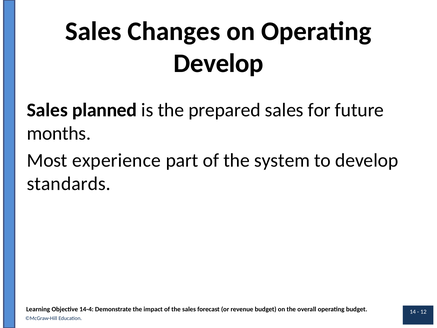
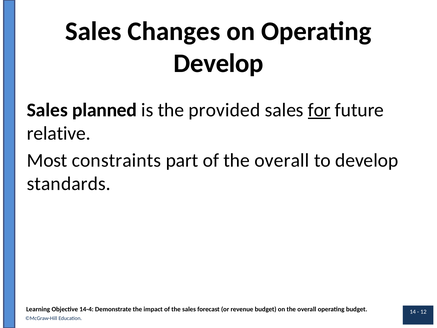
prepared: prepared -> provided (224, 110)
for underline: none -> present (319, 110)
months: months -> relative (59, 133)
experience: experience -> constraints (116, 160)
of the system: system -> overall (282, 160)
